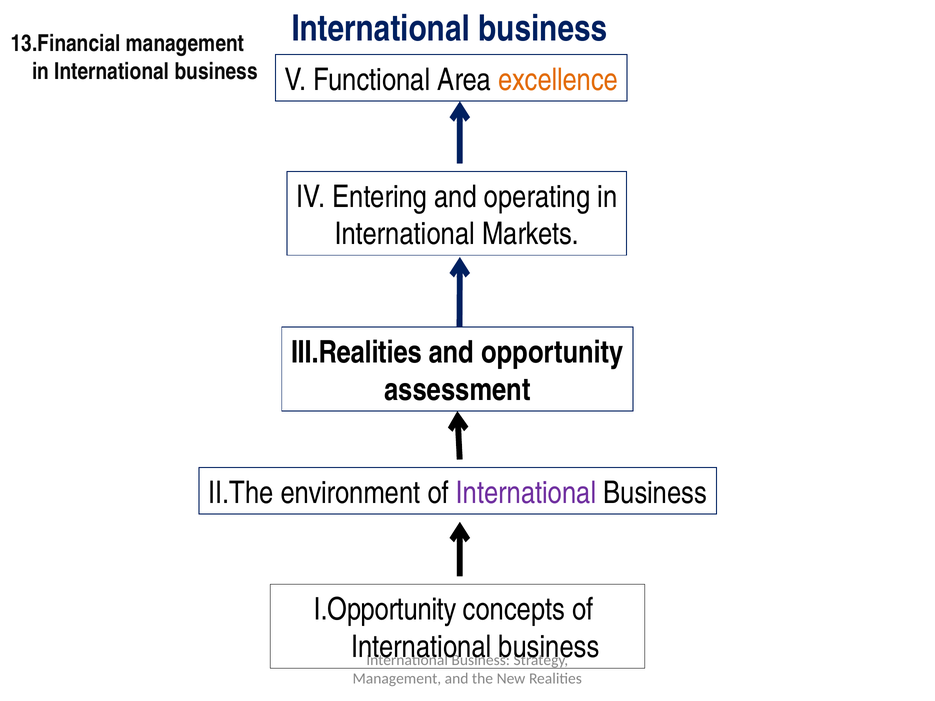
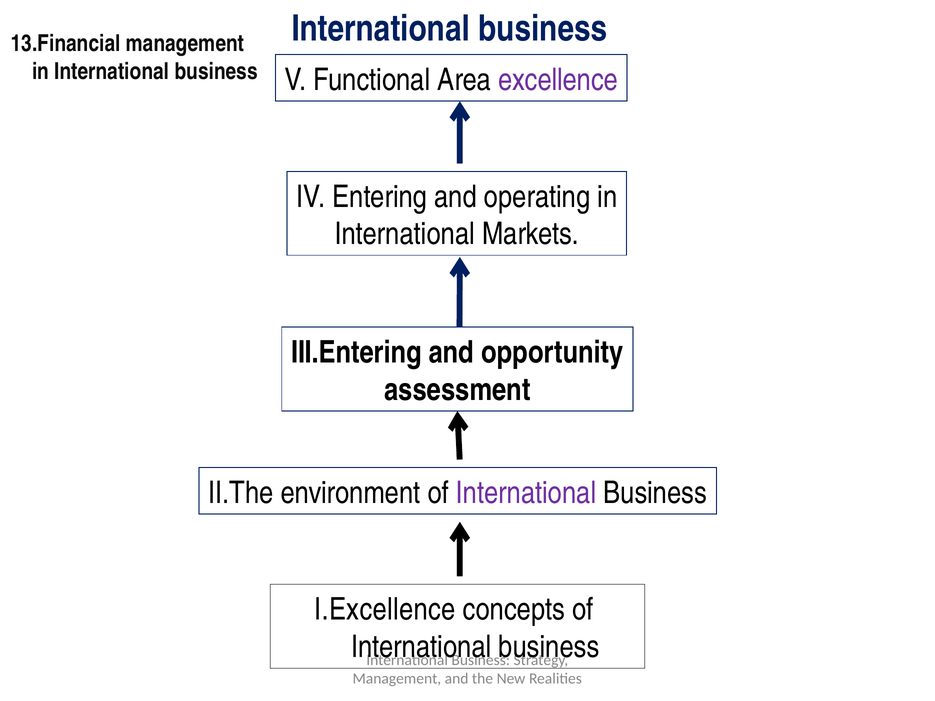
excellence colour: orange -> purple (558, 80)
III.Realities: III.Realities -> III.Entering (356, 353)
I.Opportunity: I.Opportunity -> I.Excellence (385, 610)
